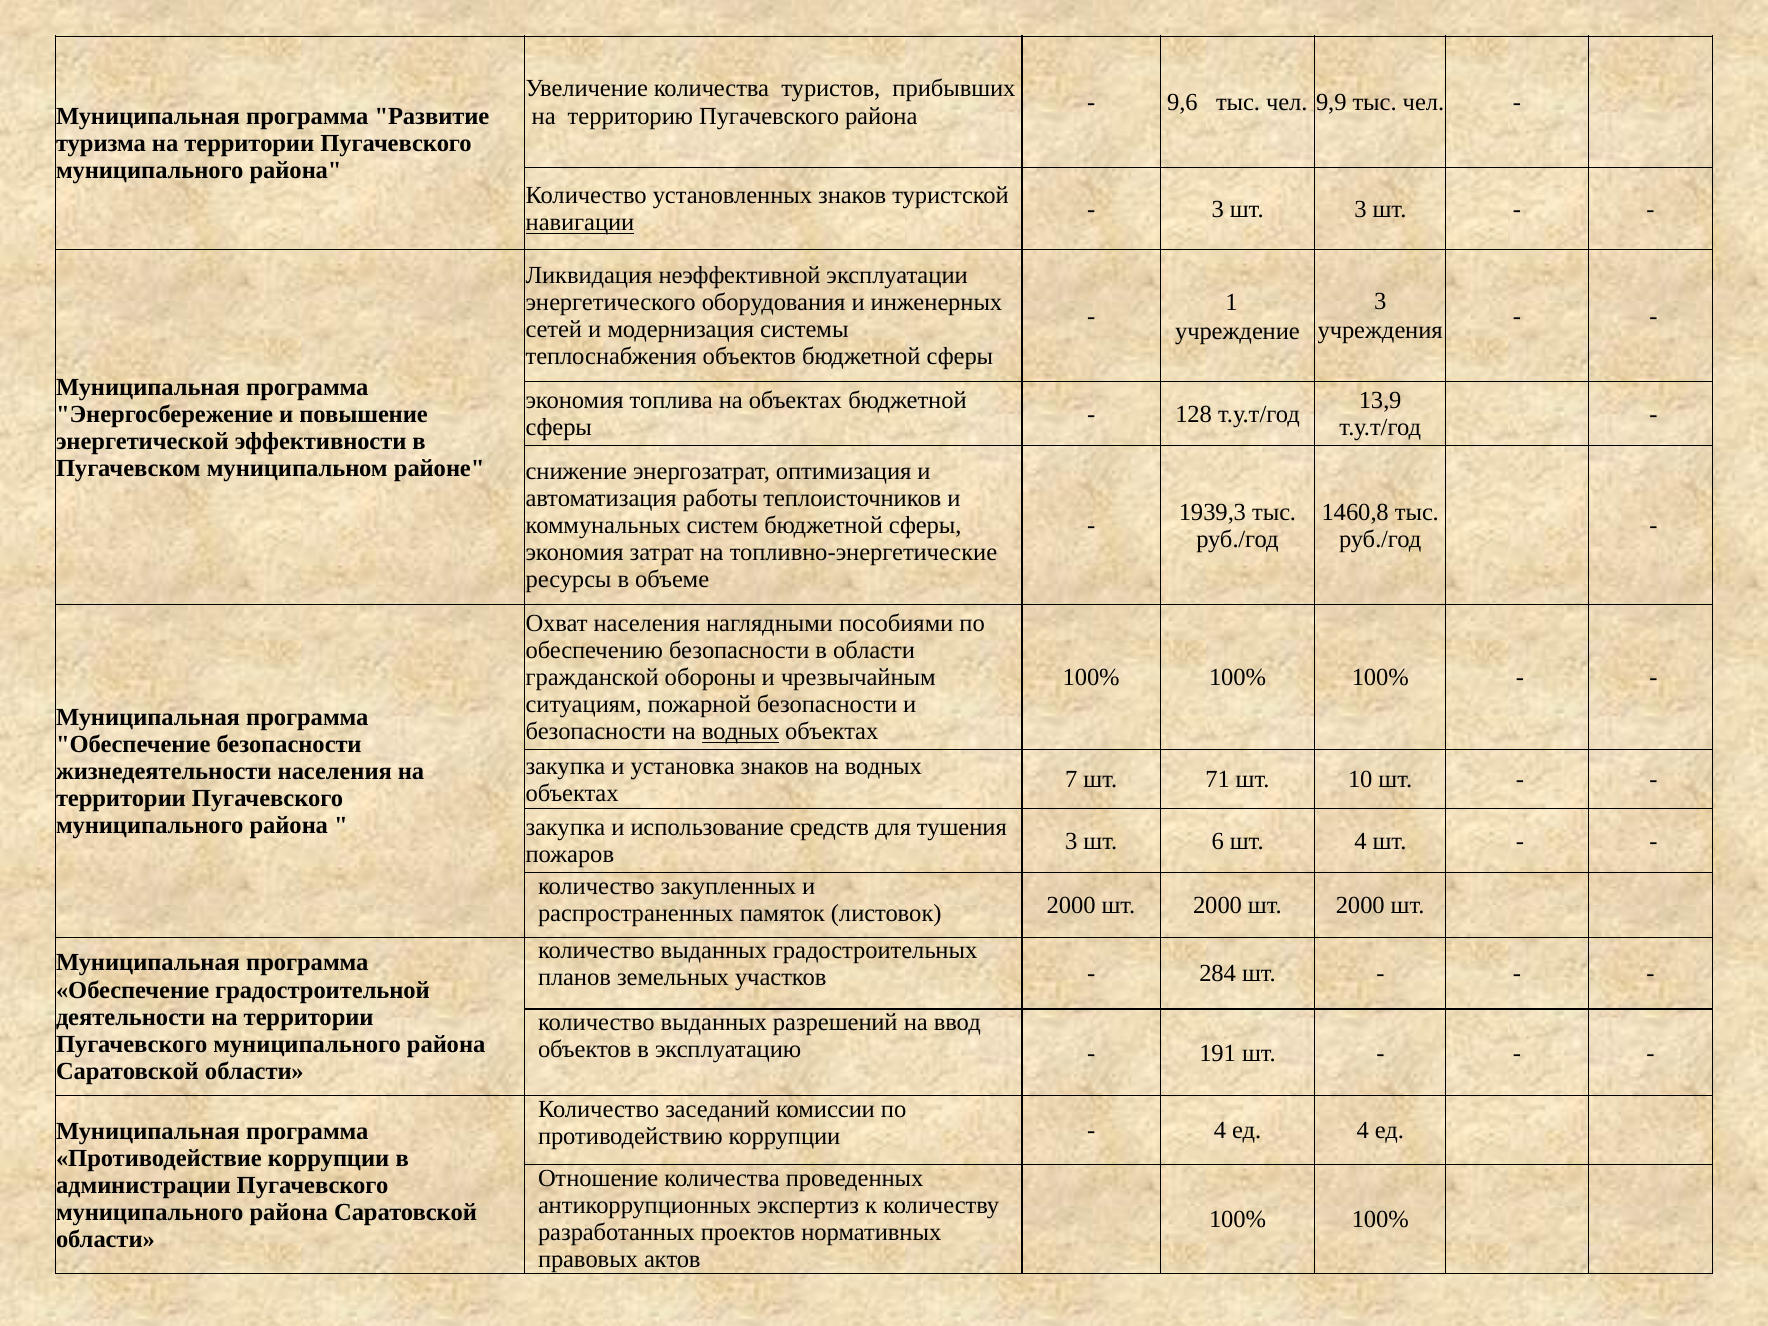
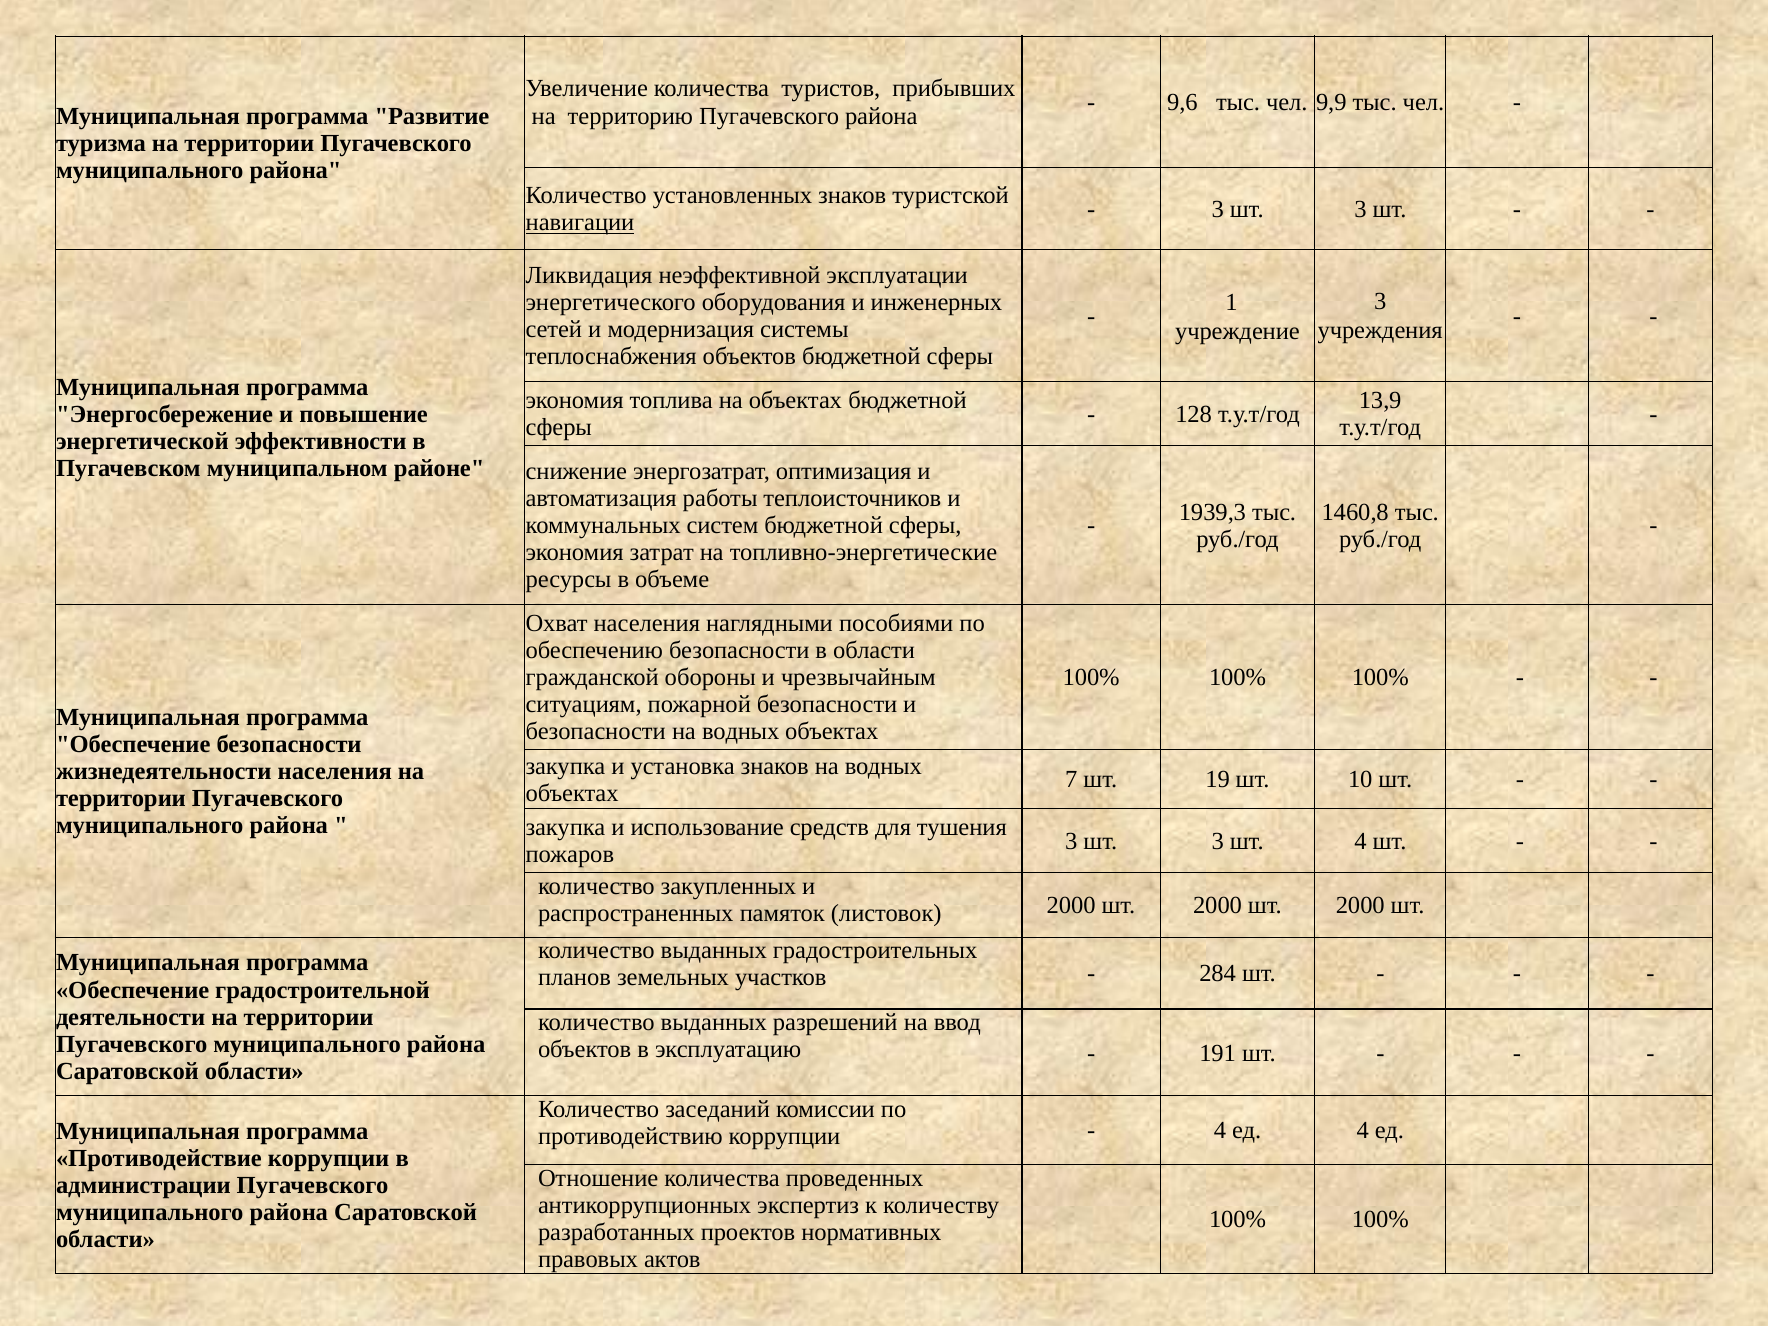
водных underline: present -> none (741, 732)
71: 71 -> 19 (1218, 780)
6: 6 -> 3 (1218, 841)
